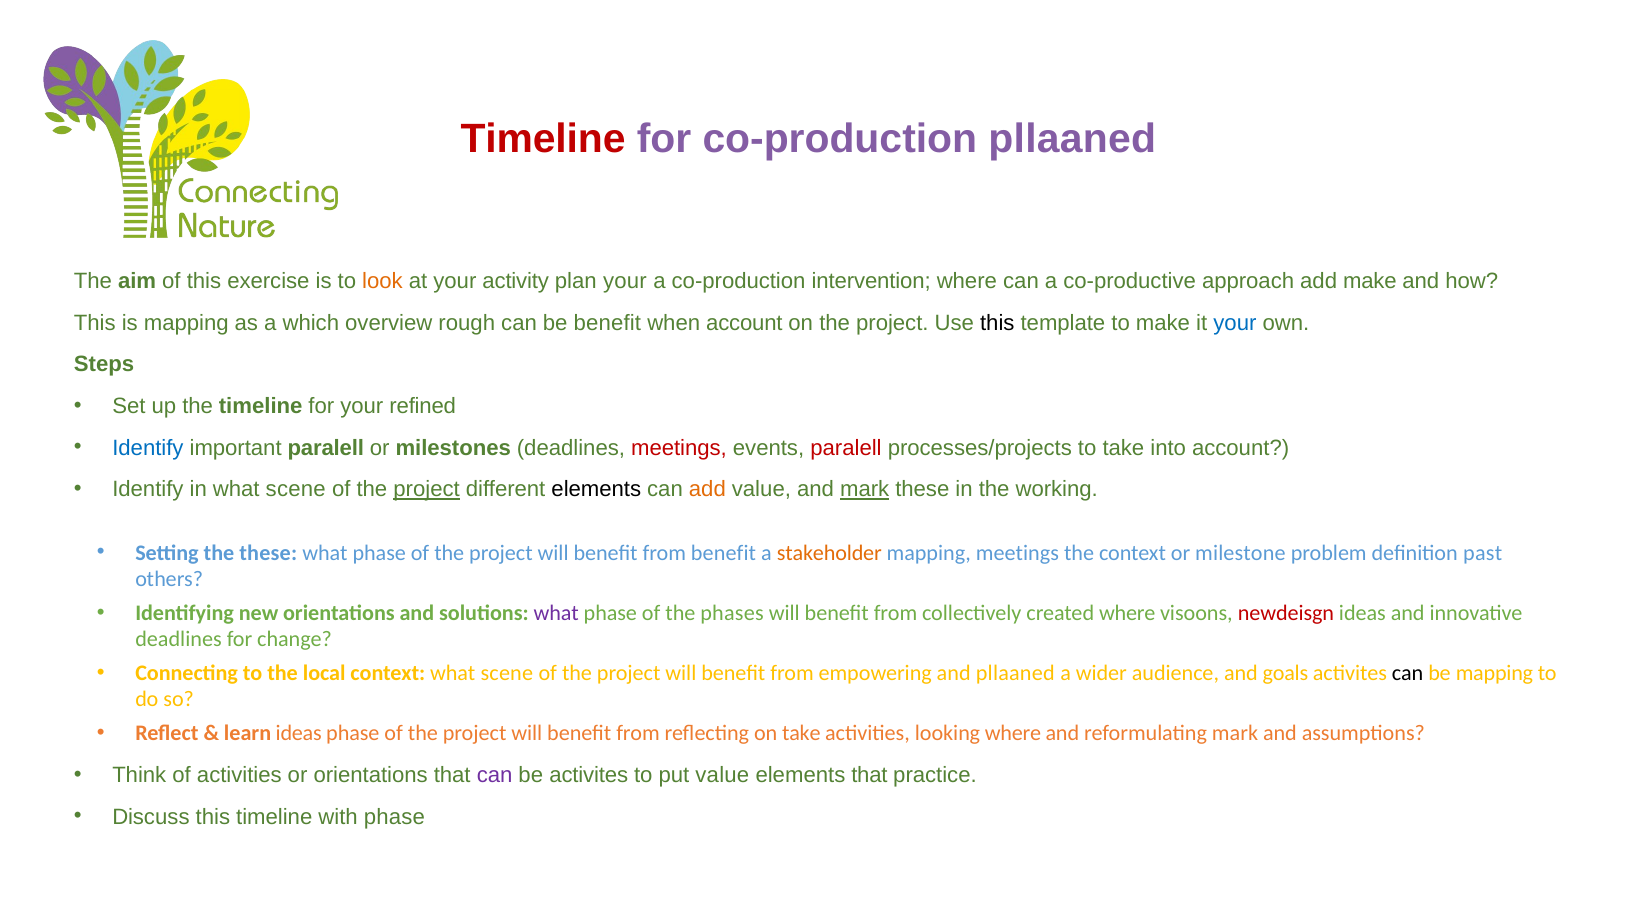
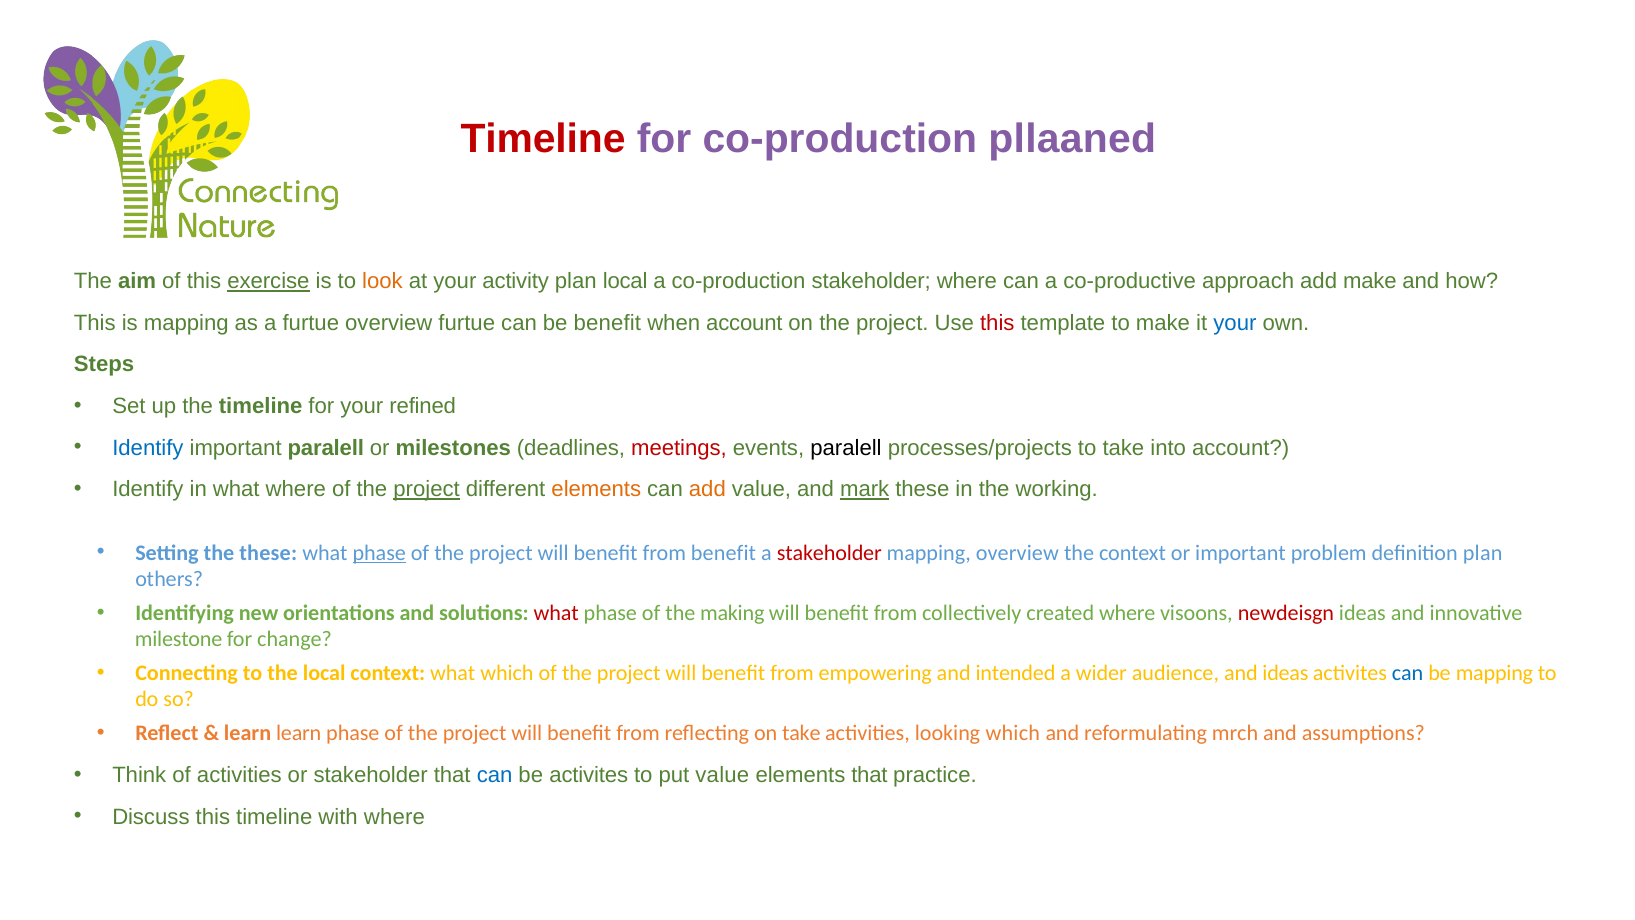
exercise underline: none -> present (268, 281)
plan your: your -> local (625, 281)
co-production intervention: intervention -> stakeholder (871, 281)
a which: which -> furtue (311, 323)
overview rough: rough -> furtue (467, 323)
this colour: black -> red (997, 323)
paralell colour: red -> black (846, 448)
in what scene: scene -> where (296, 489)
elements colour: black -> orange (596, 489)
phase underline: none -> present (379, 553)
stakeholder colour: orange -> red (829, 553)
mapping meetings: meetings -> overview (1017, 553)
or milestone: milestone -> important (1241, 553)
definition past: past -> plan (1483, 553)
what colour: purple -> red (556, 613)
phases: phases -> making (732, 613)
deadlines: deadlines -> milestone (179, 639)
context what scene: scene -> which (507, 673)
and pllaaned: pllaaned -> intended (1015, 673)
and goals: goals -> ideas (1285, 673)
can colour: black -> blue (1408, 673)
learn ideas: ideas -> learn (299, 733)
looking where: where -> which (1013, 733)
reformulating mark: mark -> mrch (1235, 733)
or orientations: orientations -> stakeholder (371, 775)
can colour: purple -> blue (495, 775)
with phase: phase -> where (394, 817)
